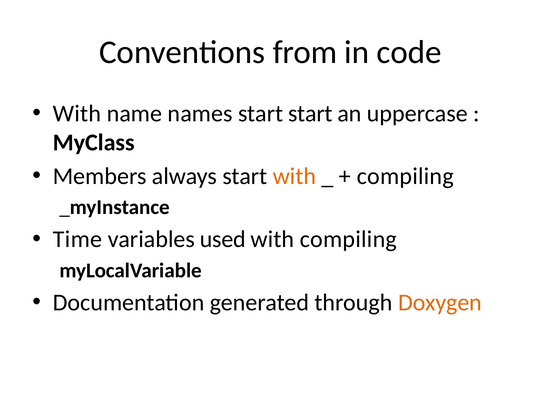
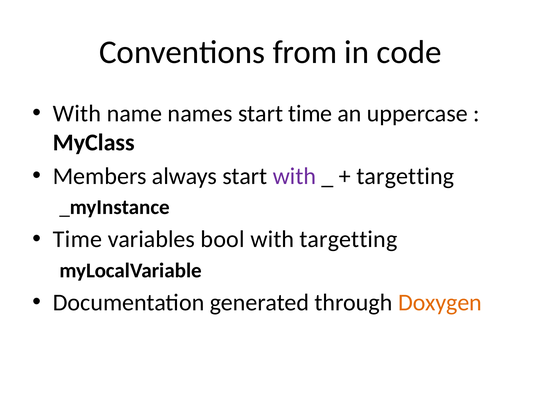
start start: start -> time (310, 113)
with colour: orange -> purple (294, 176)
compiling: compiling -> targetting (405, 176)
used: used -> bool (223, 239)
with compiling: compiling -> targetting (348, 239)
